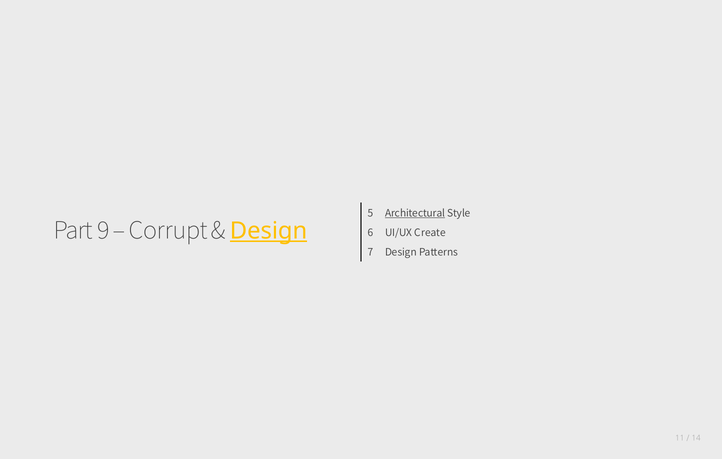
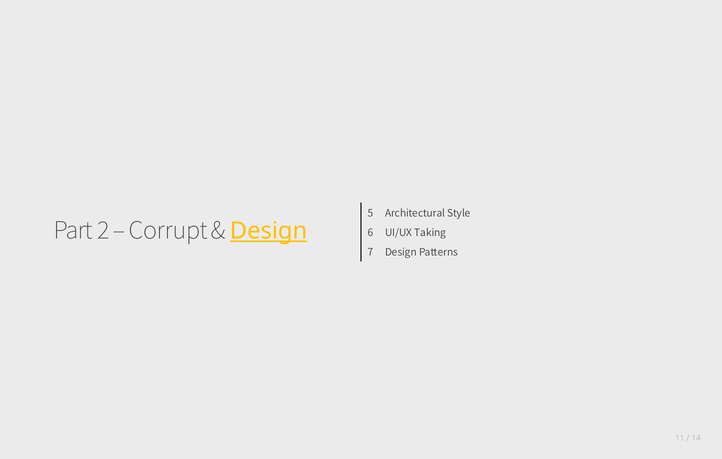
Architectural underline: present -> none (415, 213)
9: 9 -> 2 (103, 231)
Create: Create -> Taking (430, 233)
